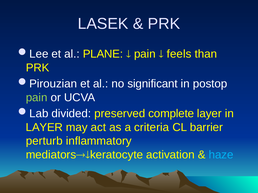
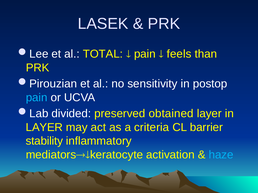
PLANE: PLANE -> TOTAL (103, 54)
significant: significant -> sensitivity (152, 84)
pain colour: light green -> light blue (37, 98)
complete: complete -> obtained (171, 114)
perturb: perturb -> stability (44, 141)
